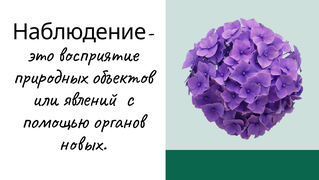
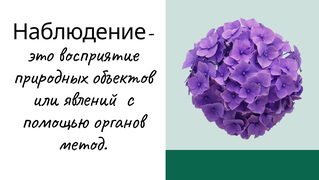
новых: новых -> метод (83, 143)
